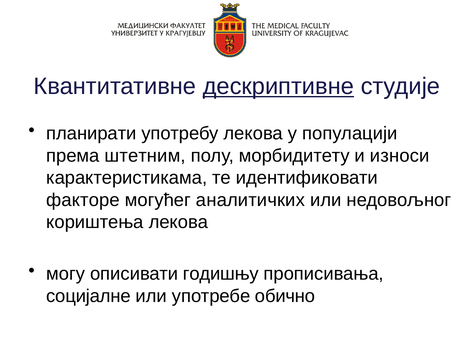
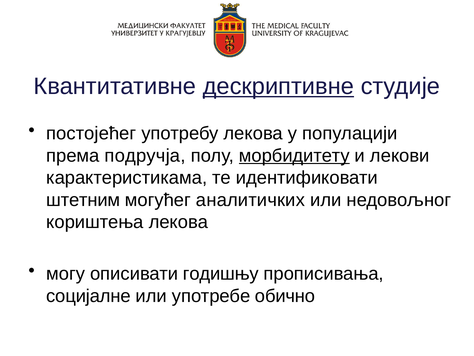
планирати: планирати -> постојећег (91, 133)
штетним: штетним -> подручја (145, 155)
морбидитету underline: none -> present (294, 155)
износи: износи -> лекови (400, 155)
факторе: факторе -> штетним (83, 200)
